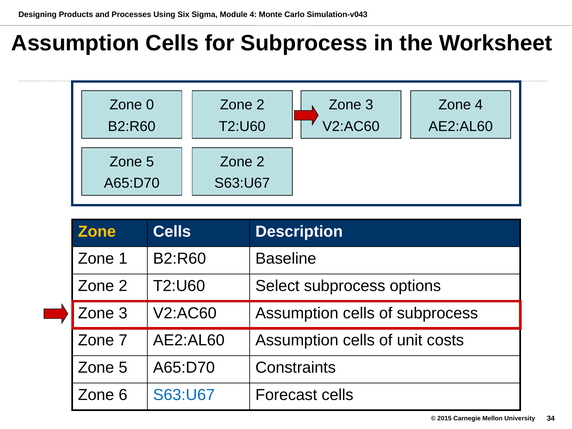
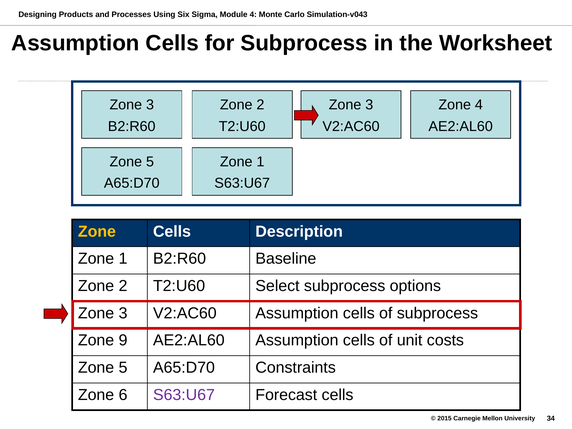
0: 0 -> 3 (150, 105)
2: 2 -> 1 (260, 162)
7: 7 -> 9 (123, 340)
S63:U67 colour: blue -> purple (184, 395)
